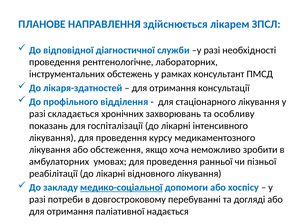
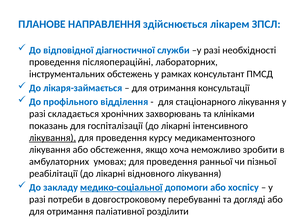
рентгенологічне: рентгенологічне -> післяопераційні (118, 62)
лікаря-здатностей: лікаря-здатностей -> лікаря-займається (83, 88)
особливу: особливу -> клініками (234, 114)
лікування underline: none -> present (53, 138)
надається: надається -> розділити (168, 212)
